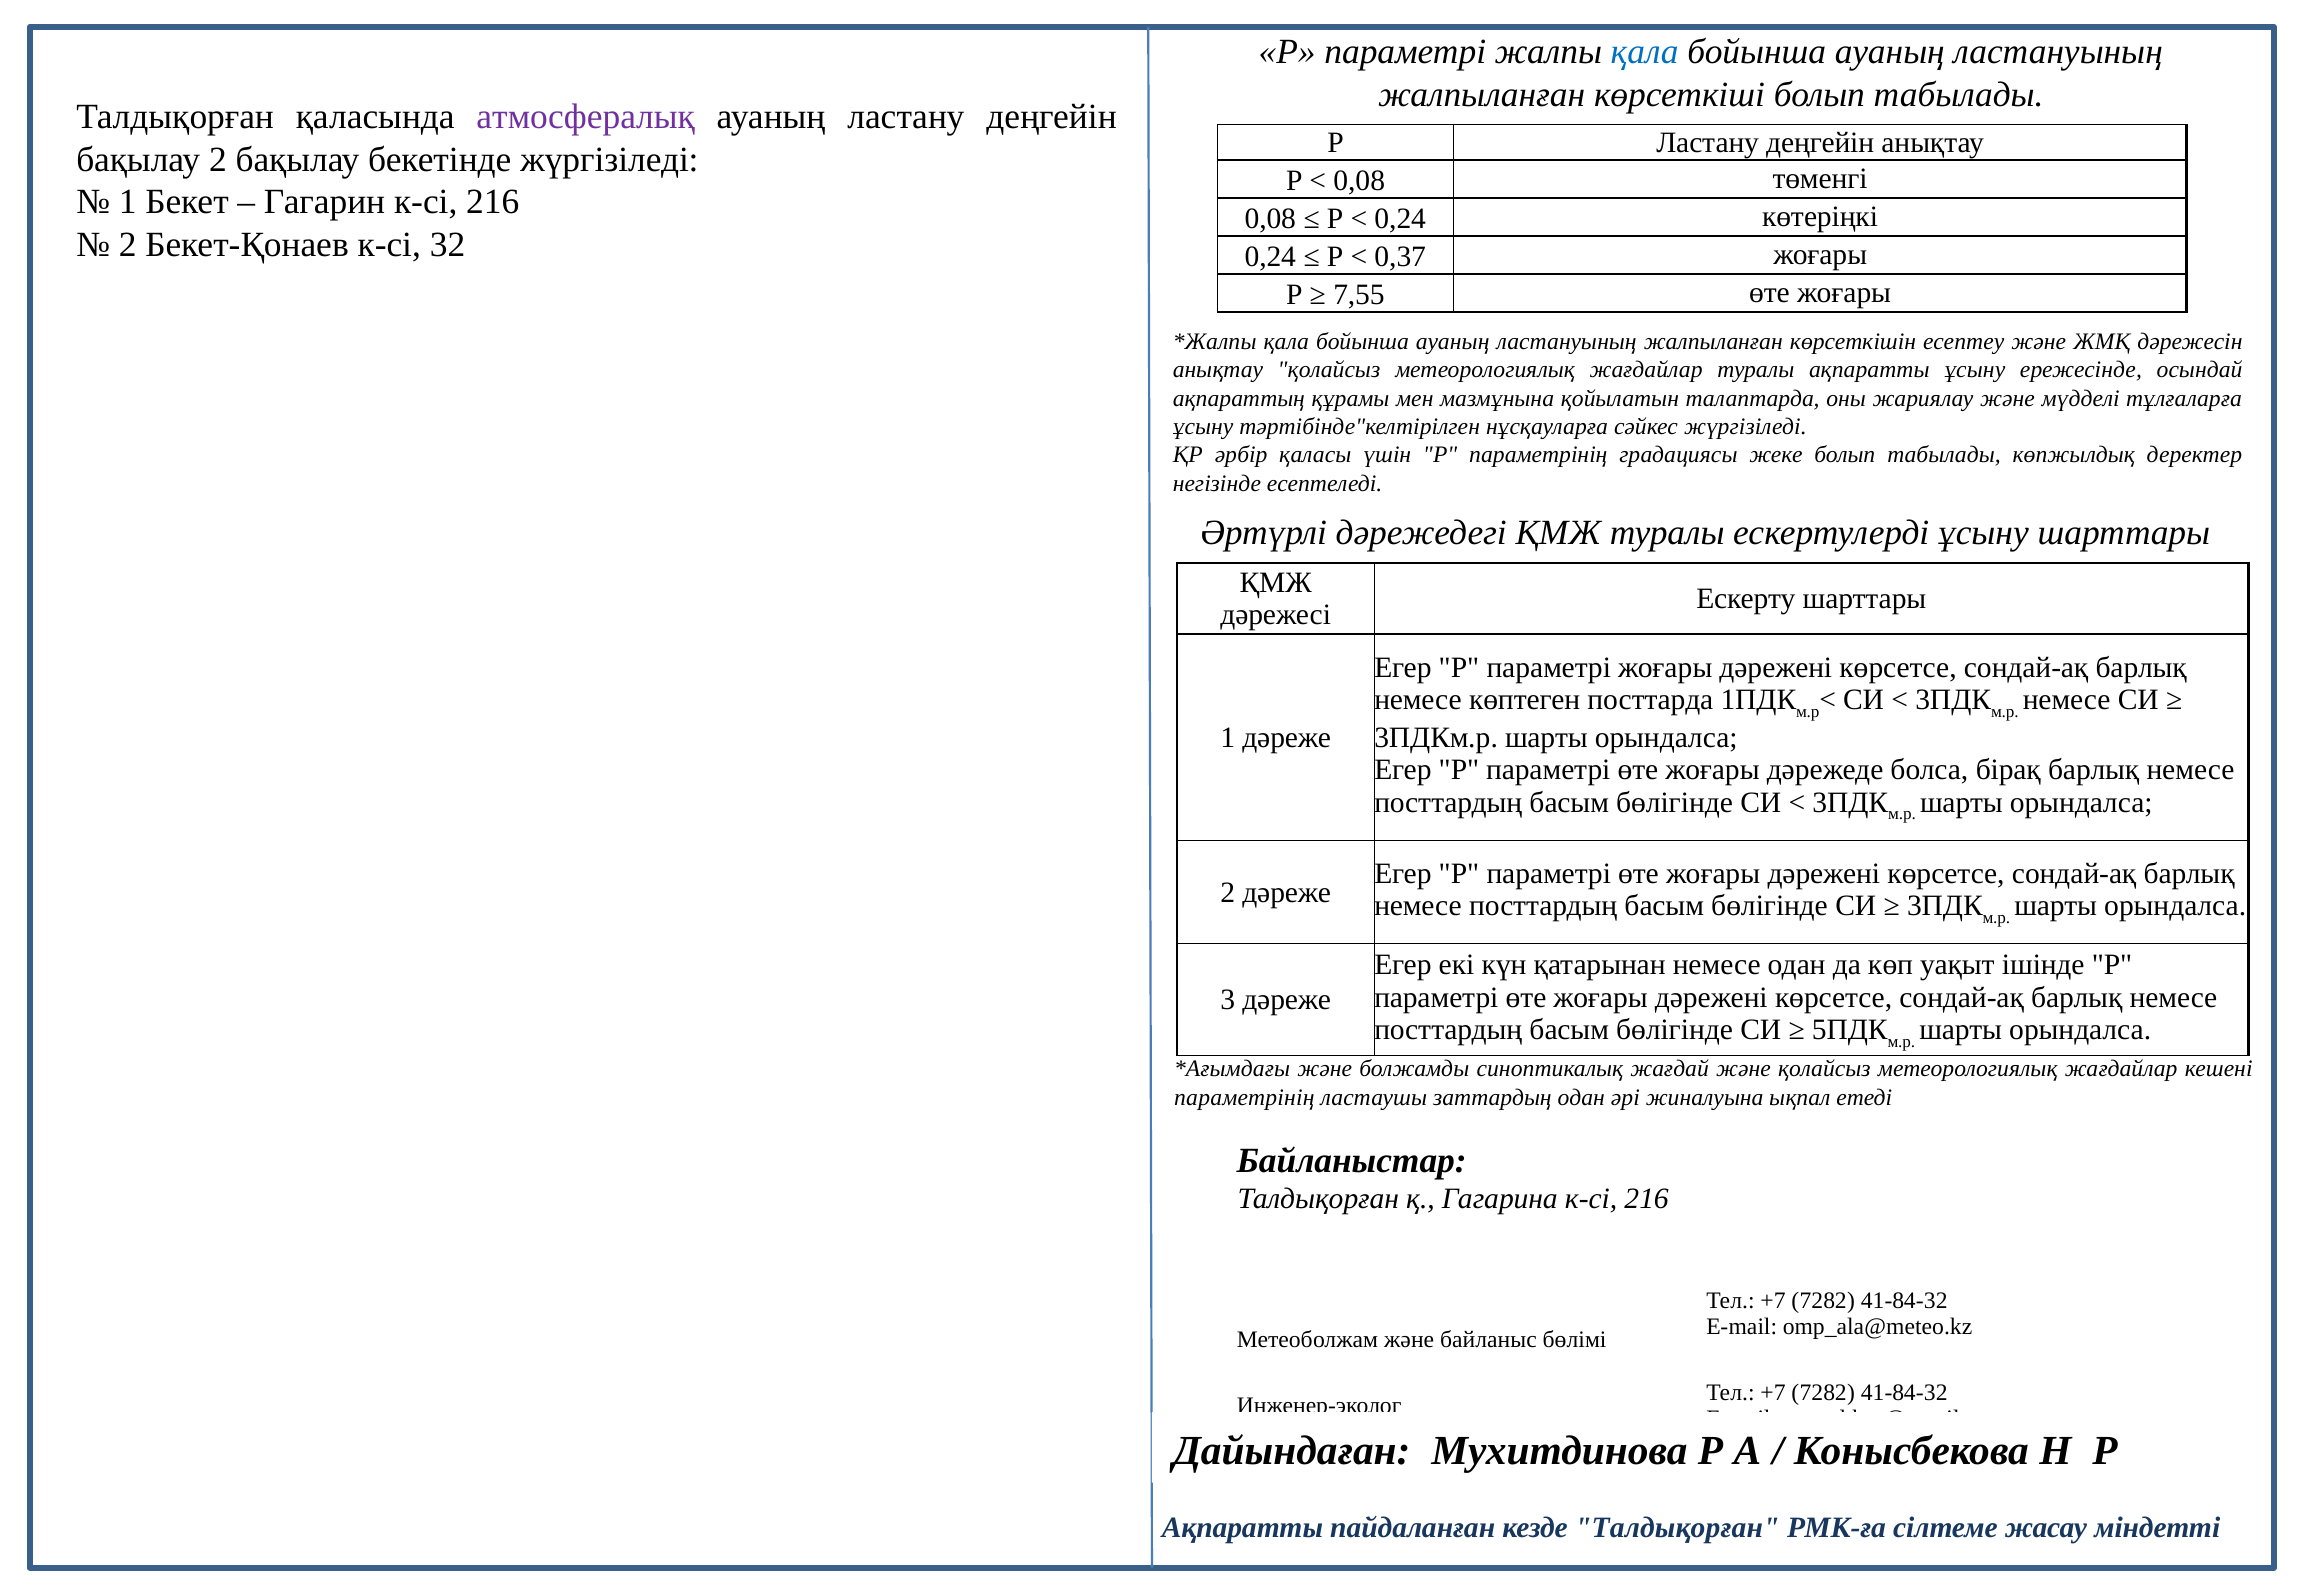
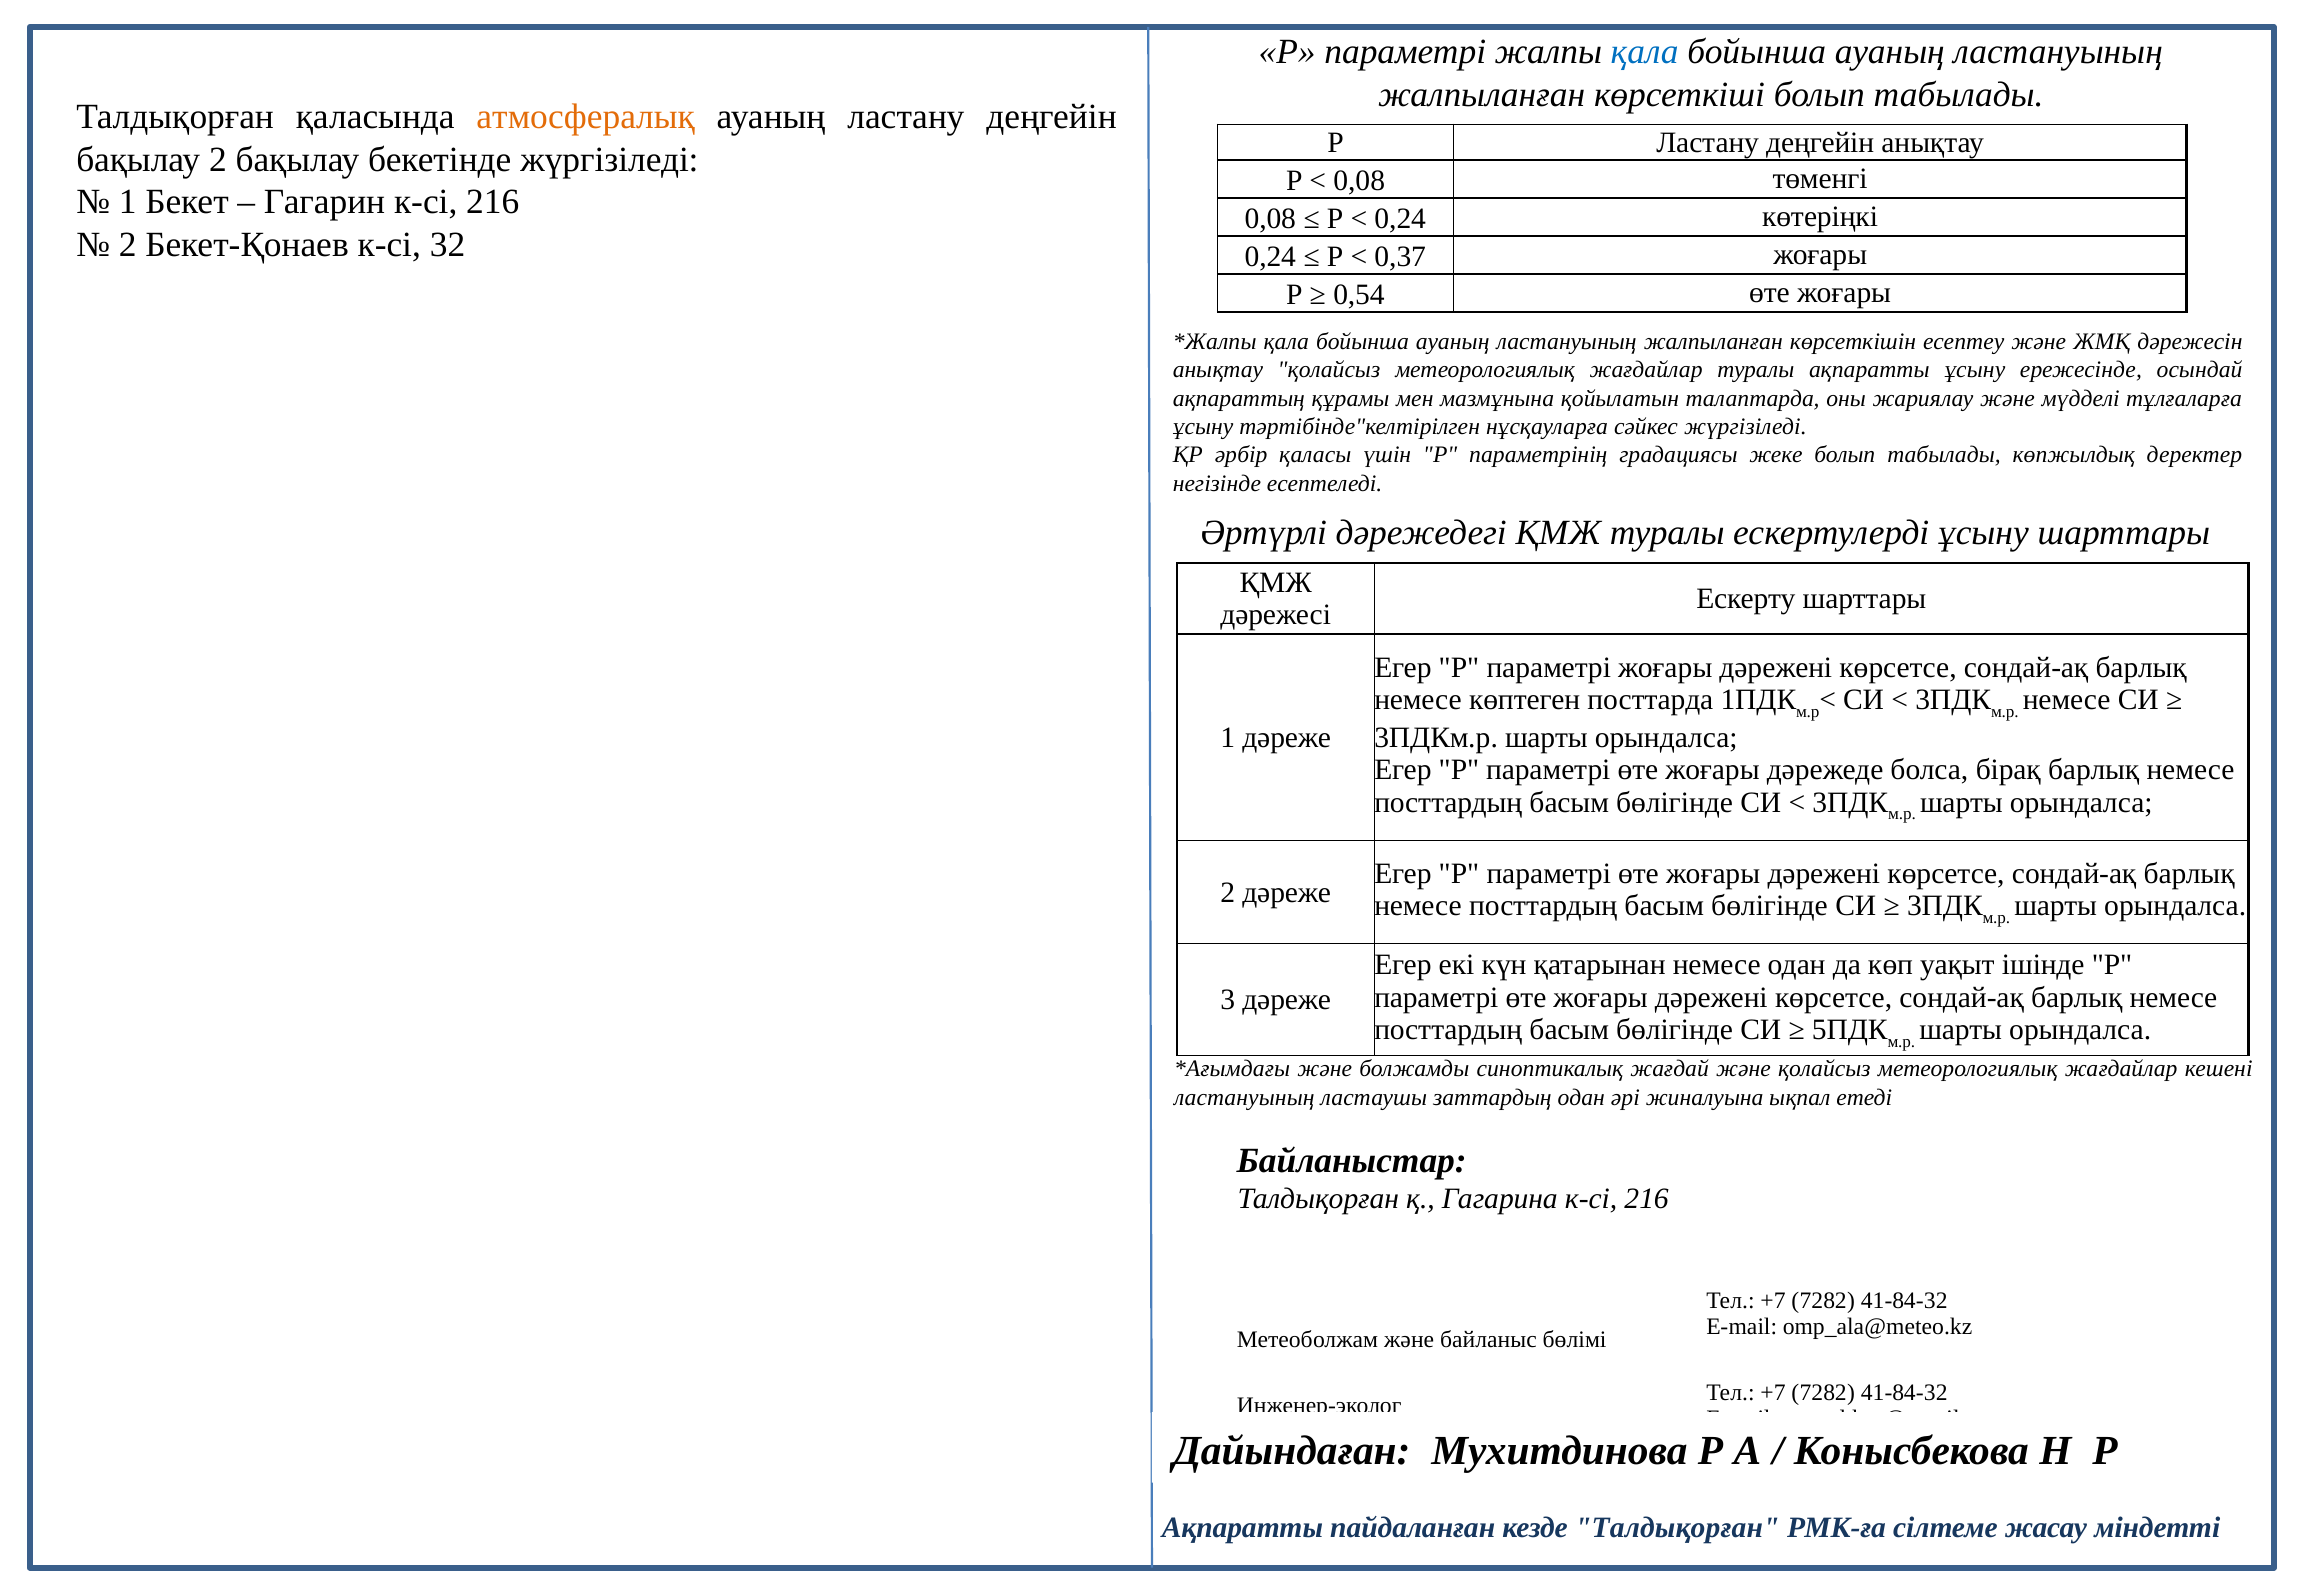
атмосфералық colour: purple -> orange (586, 117)
7,55: 7,55 -> 0,54 (1359, 294)
параметрінің: параметрінің -> ластануының (1244, 1098)
